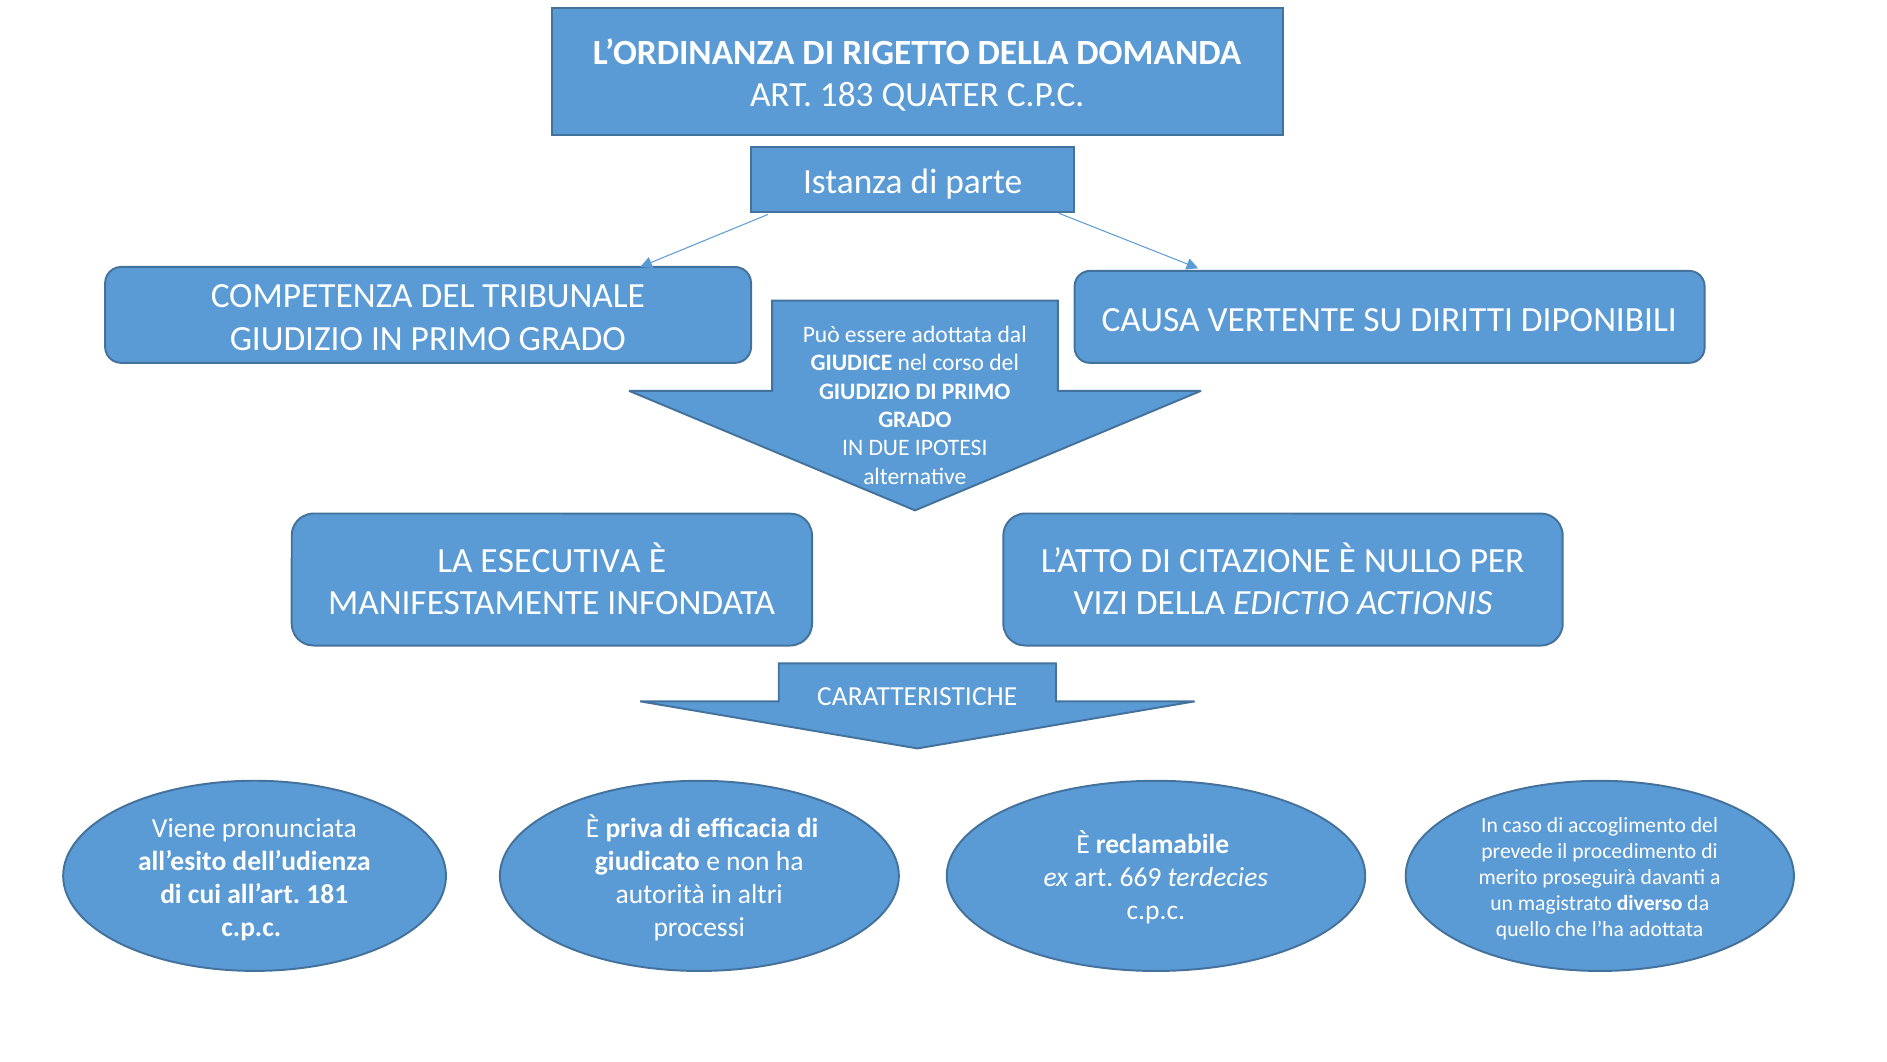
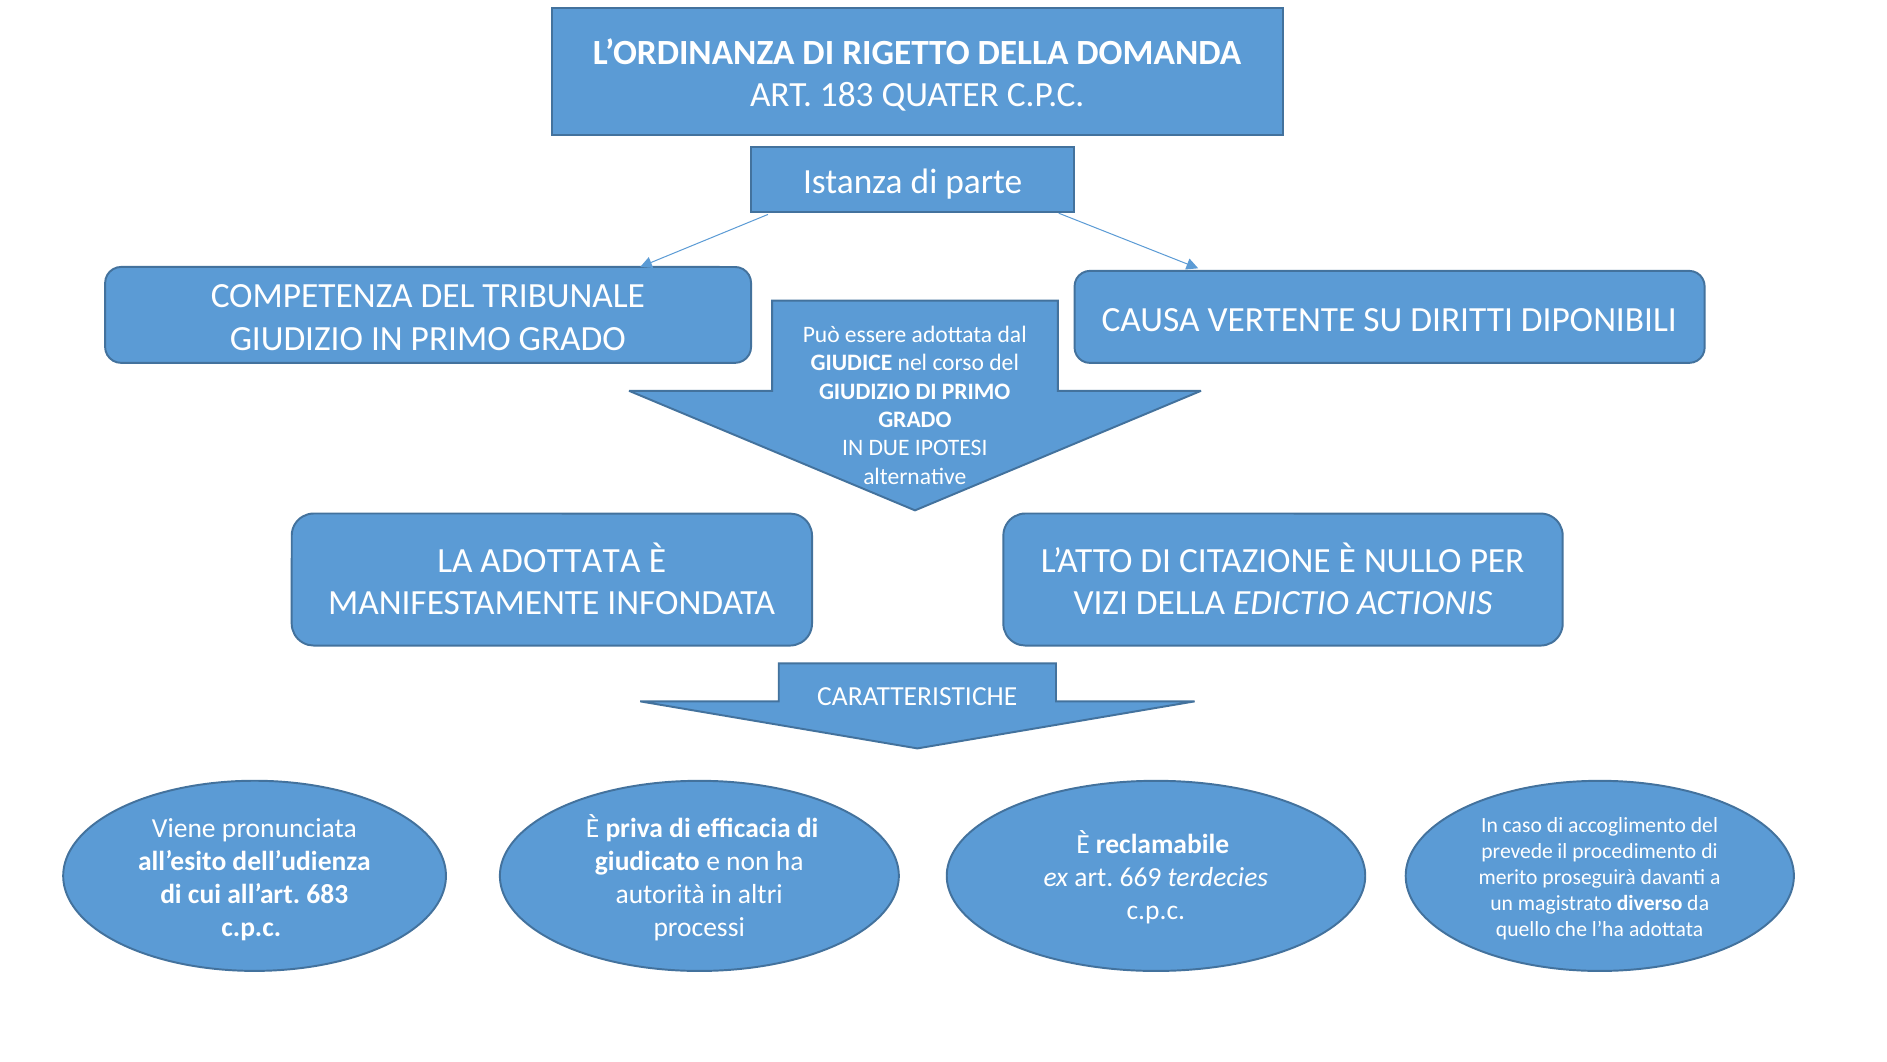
LA ESECUTIVA: ESECUTIVA -> ADOTTATA (560, 560)
181: 181 -> 683 (327, 894)
